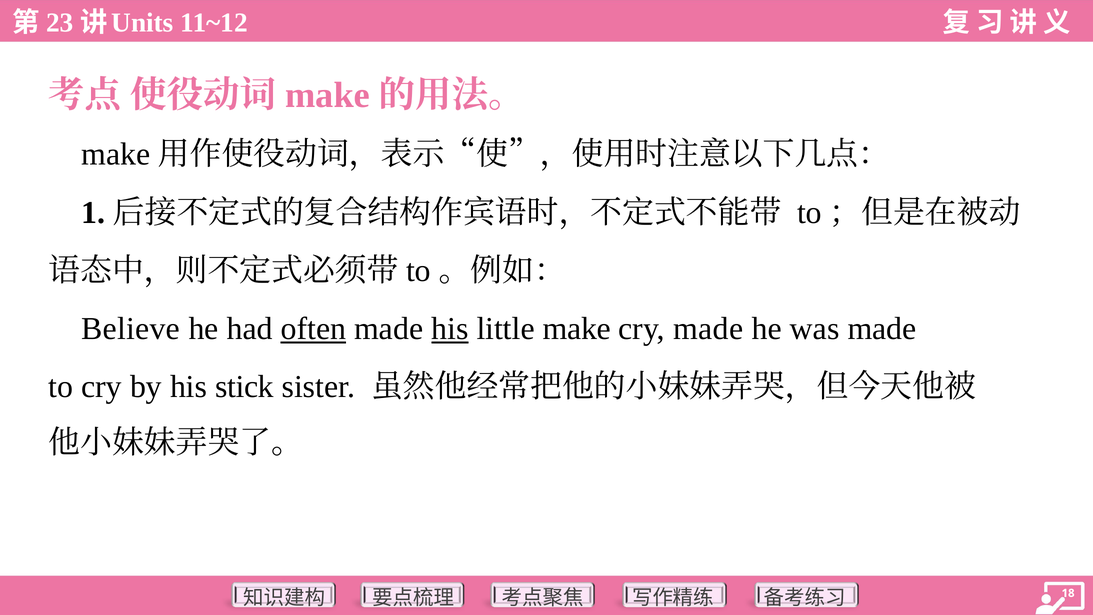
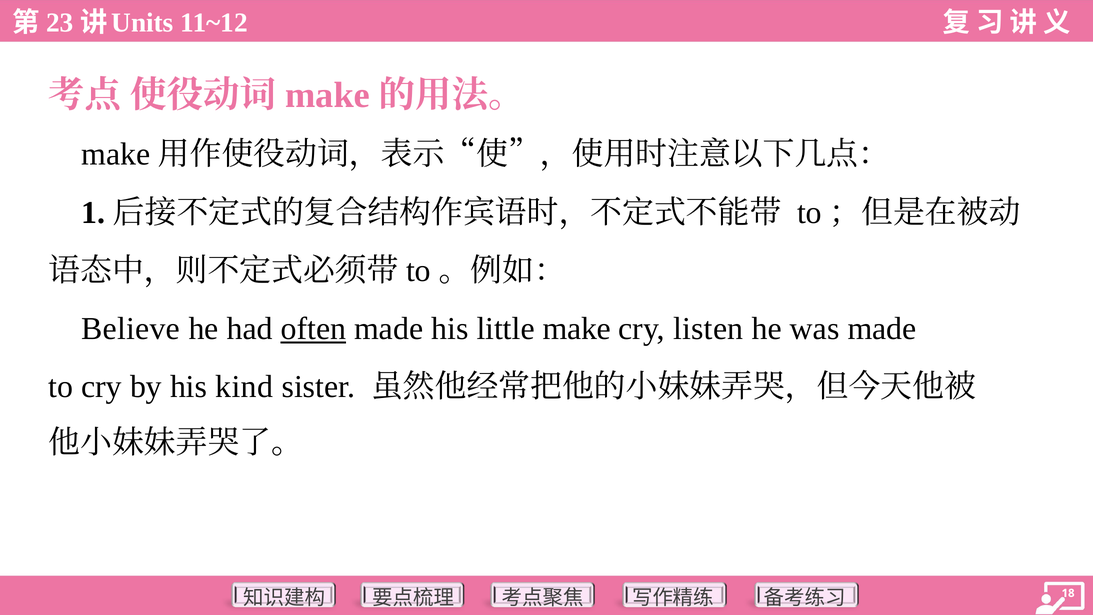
his underline: present -> none (450, 329)
cry made: made -> listen (708, 329)
stick: stick -> kind (244, 387)
